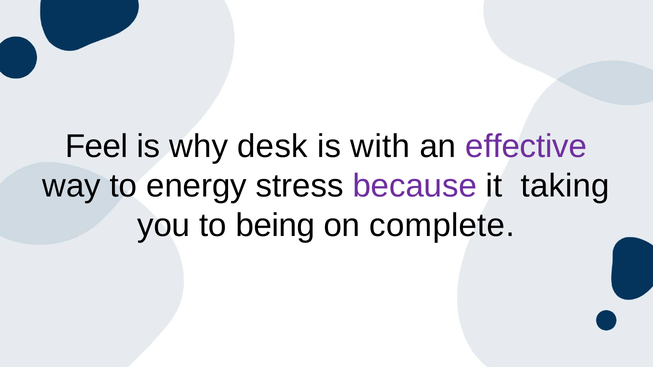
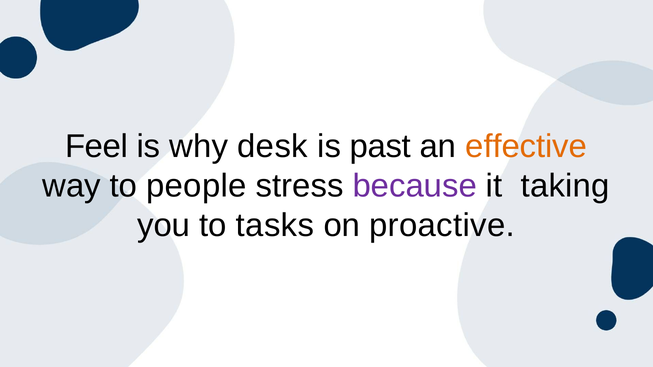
with: with -> past (381, 146)
effective colour: purple -> orange (526, 146)
energy: energy -> people (196, 186)
being: being -> tasks (275, 225)
complete: complete -> proactive (442, 225)
